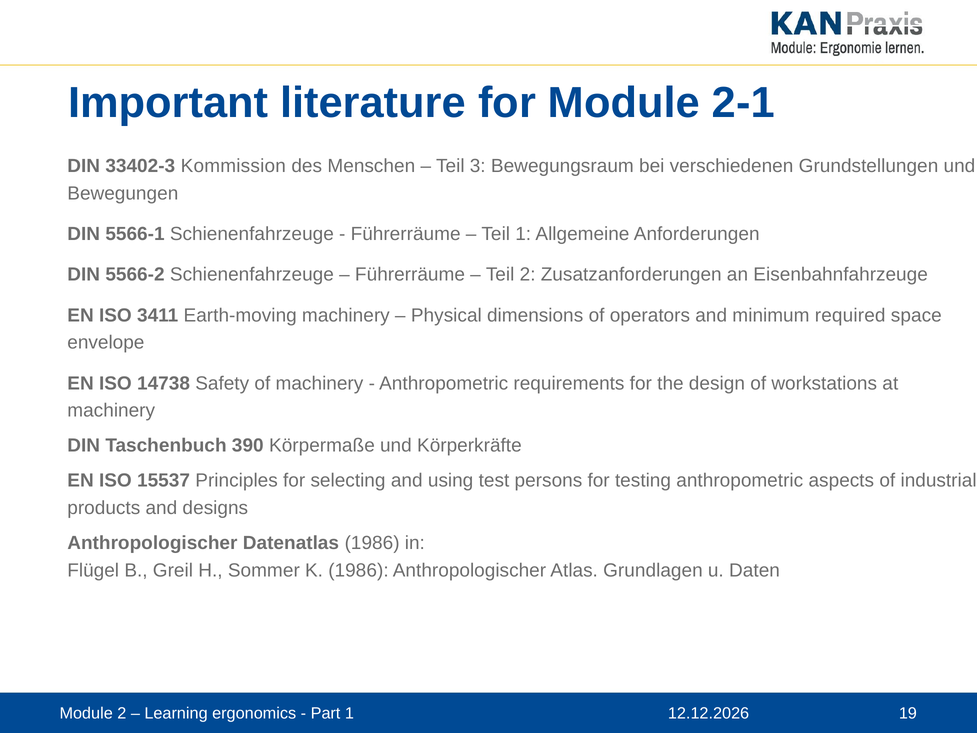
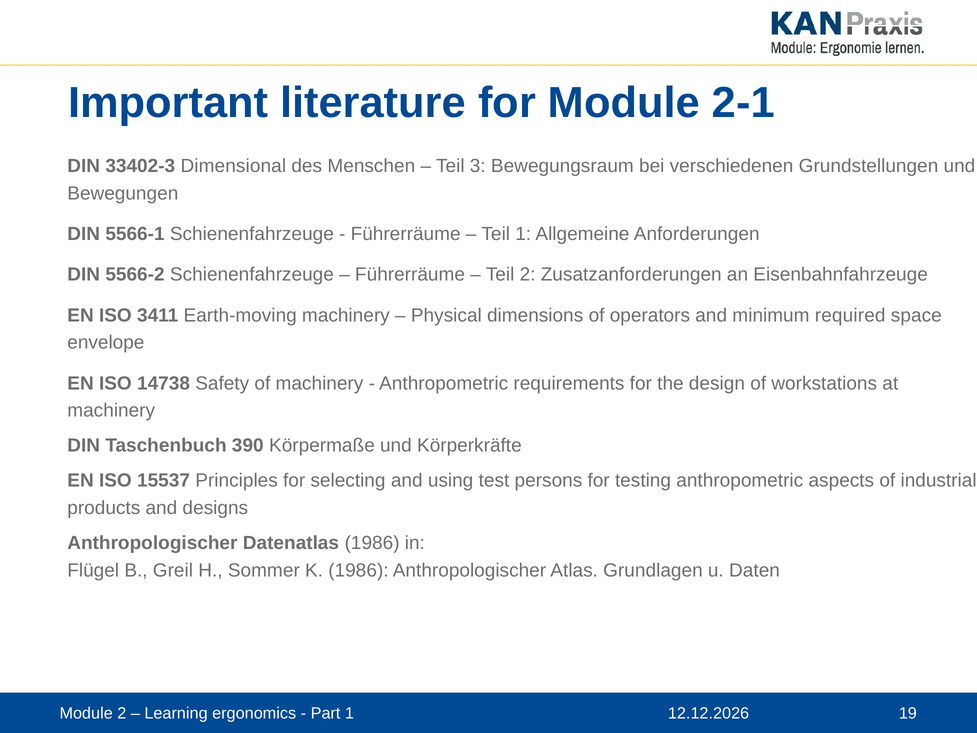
Kommission: Kommission -> Dimensional (233, 166)
